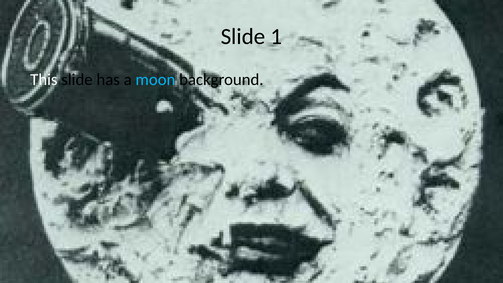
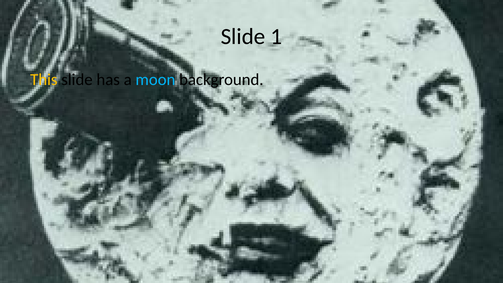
This colour: white -> yellow (44, 80)
